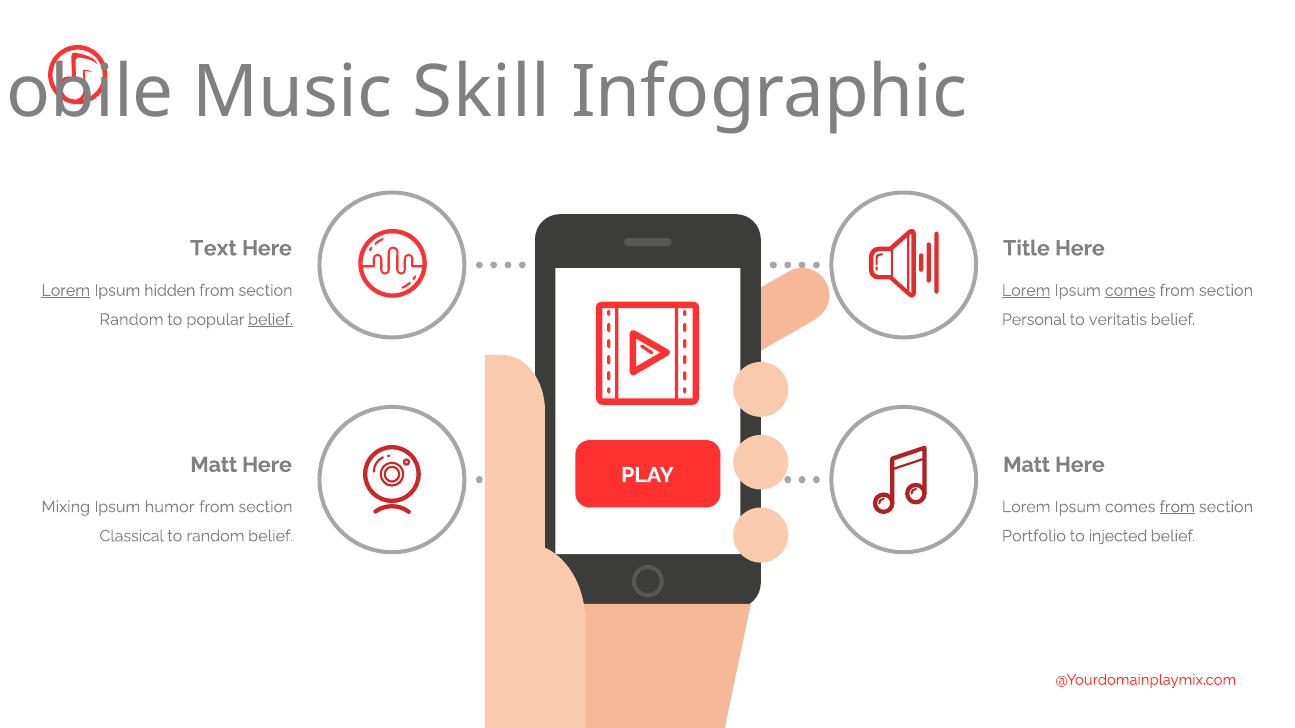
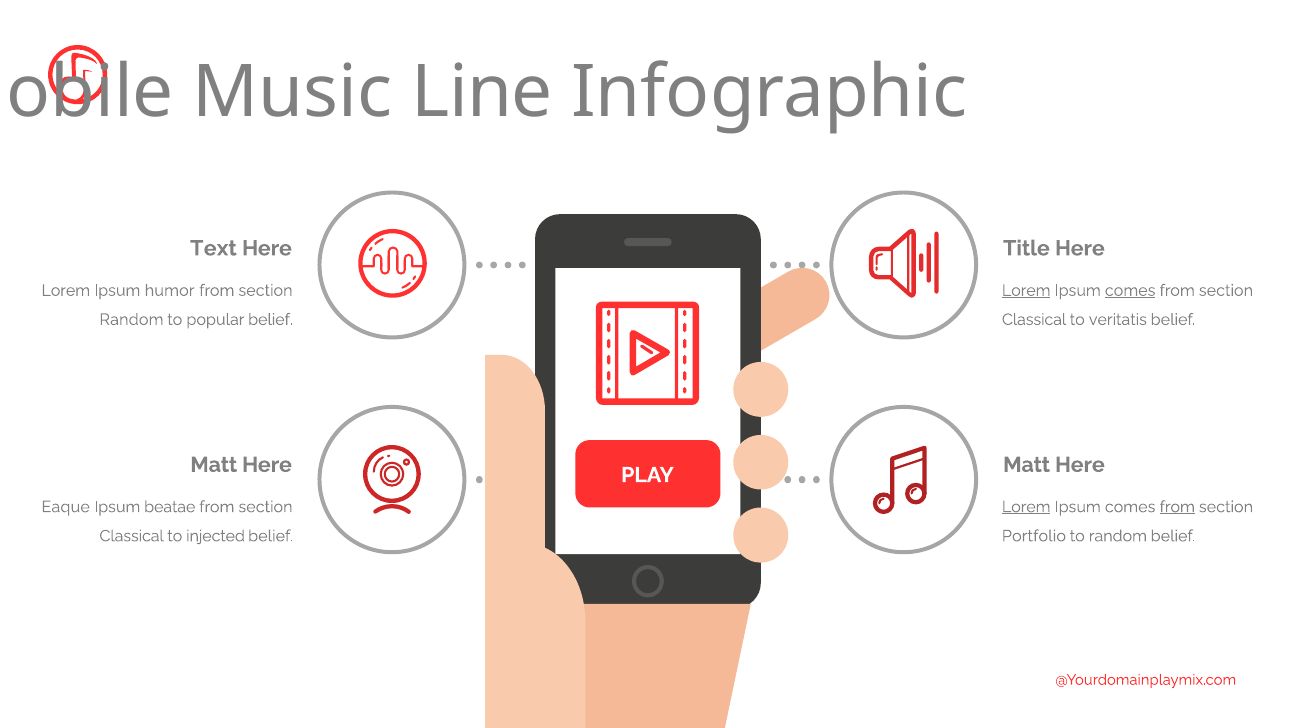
Skill: Skill -> Line (482, 92)
Lorem underline: present -> none (66, 291)
hidden: hidden -> humor (170, 291)
belief underline: present -> none (271, 320)
Personal: Personal -> Classical (1034, 320)
Mixing: Mixing -> Eaque (66, 507)
humor: humor -> beatae (170, 507)
Lorem underline: none -> present (1026, 507)
to random: random -> injected (216, 536)
to injected: injected -> random (1118, 536)
